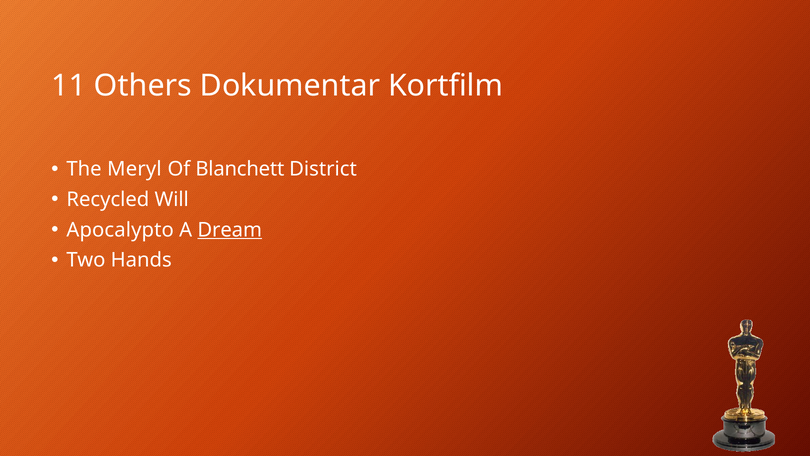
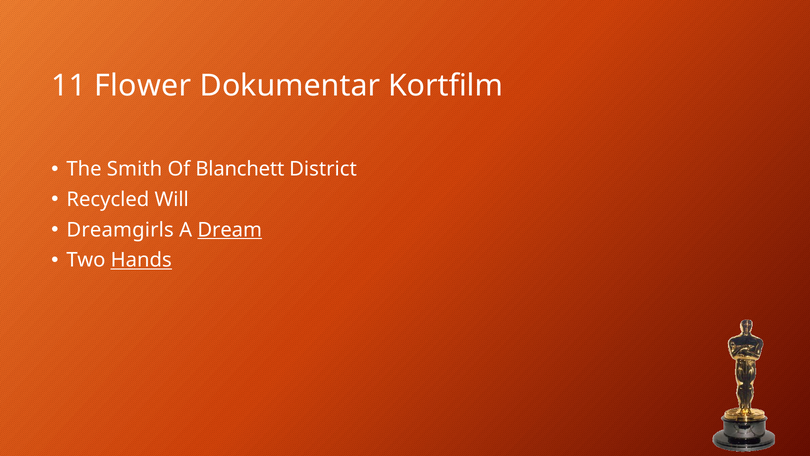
Others: Others -> Flower (143, 86)
Meryl: Meryl -> Smith (135, 169)
Apocalypto: Apocalypto -> Dreamgirls (120, 230)
Hands underline: none -> present (141, 260)
